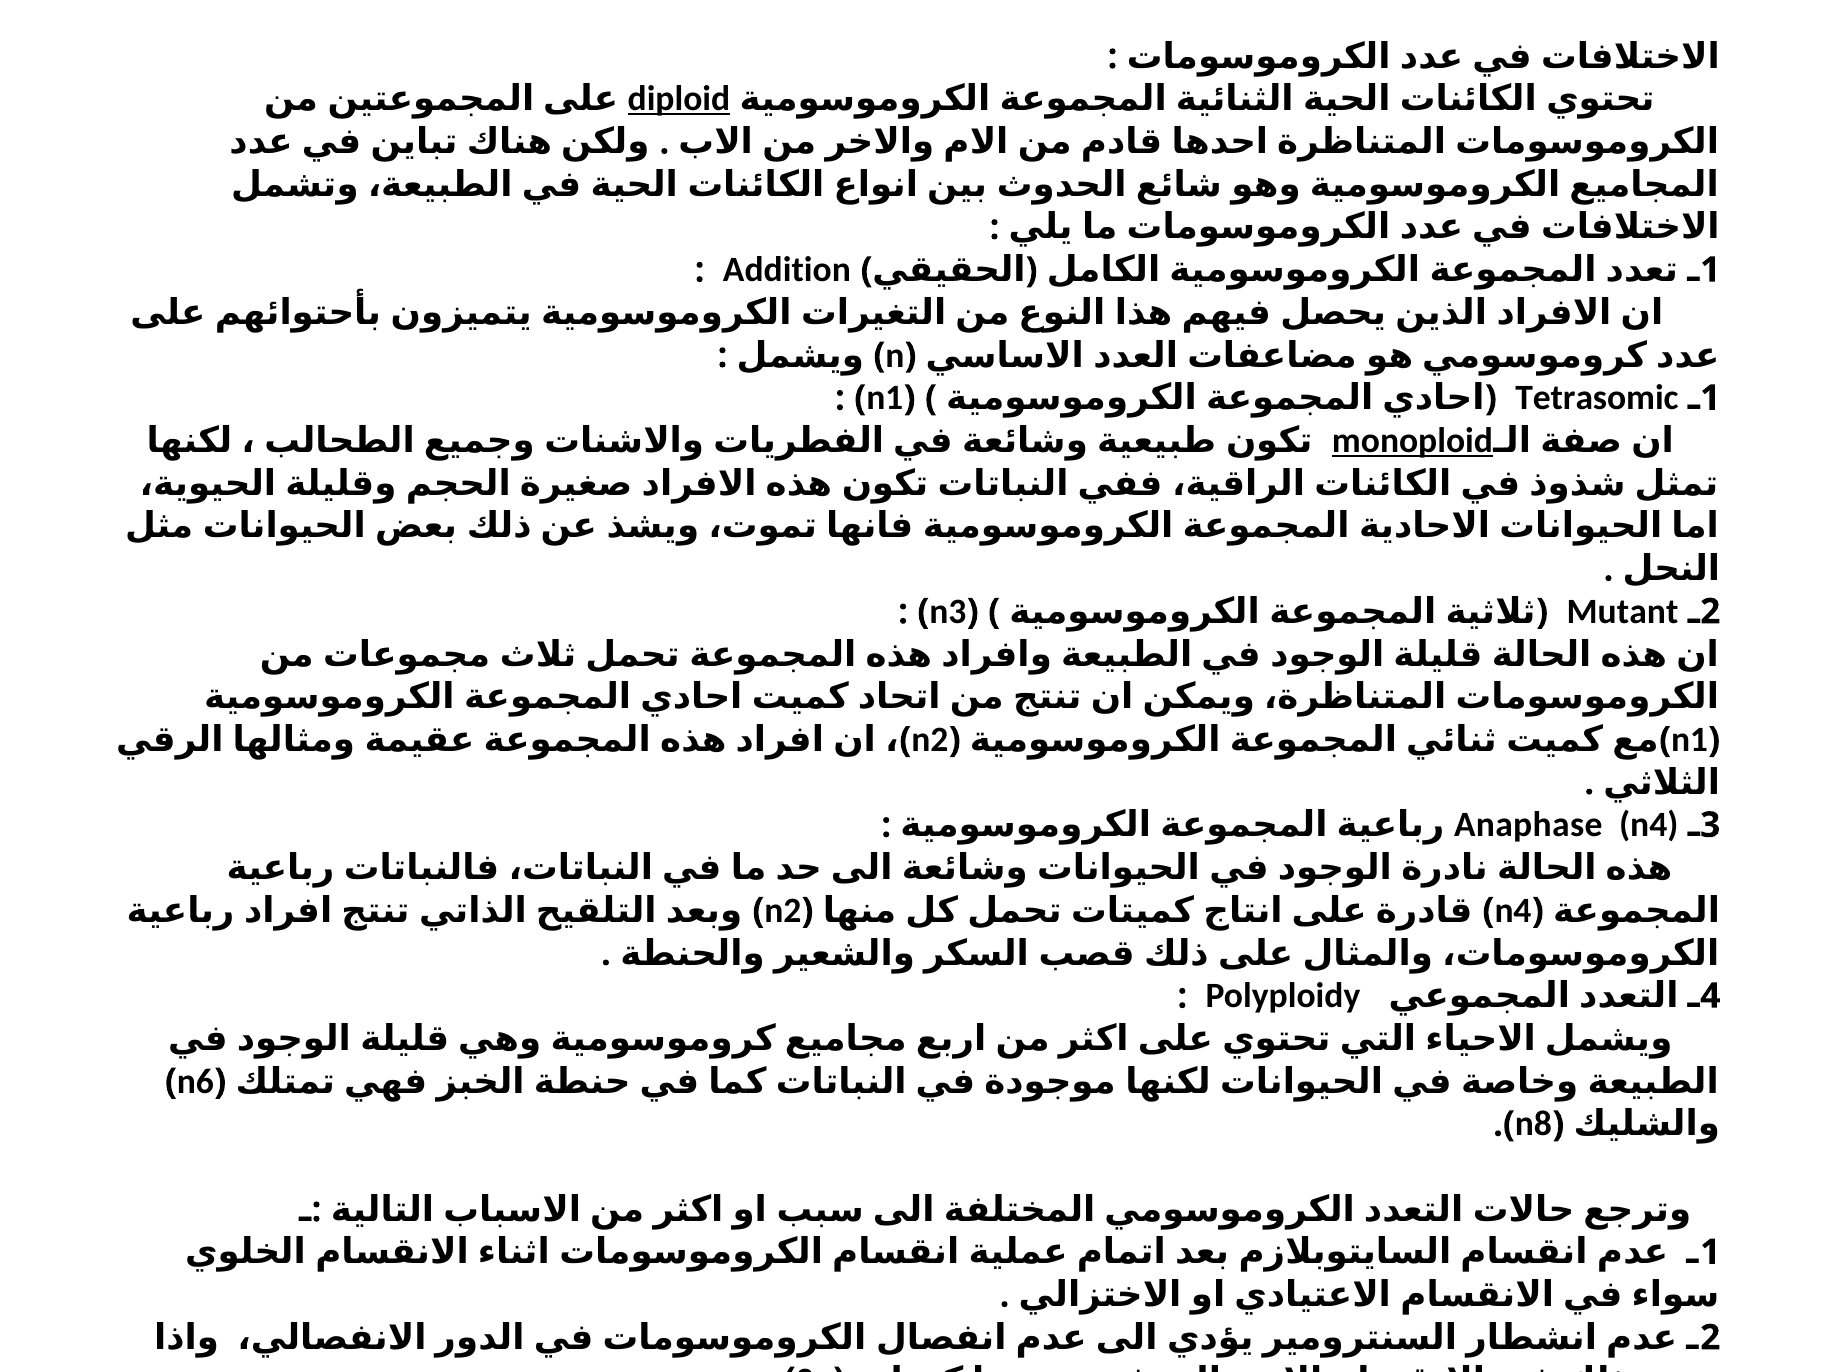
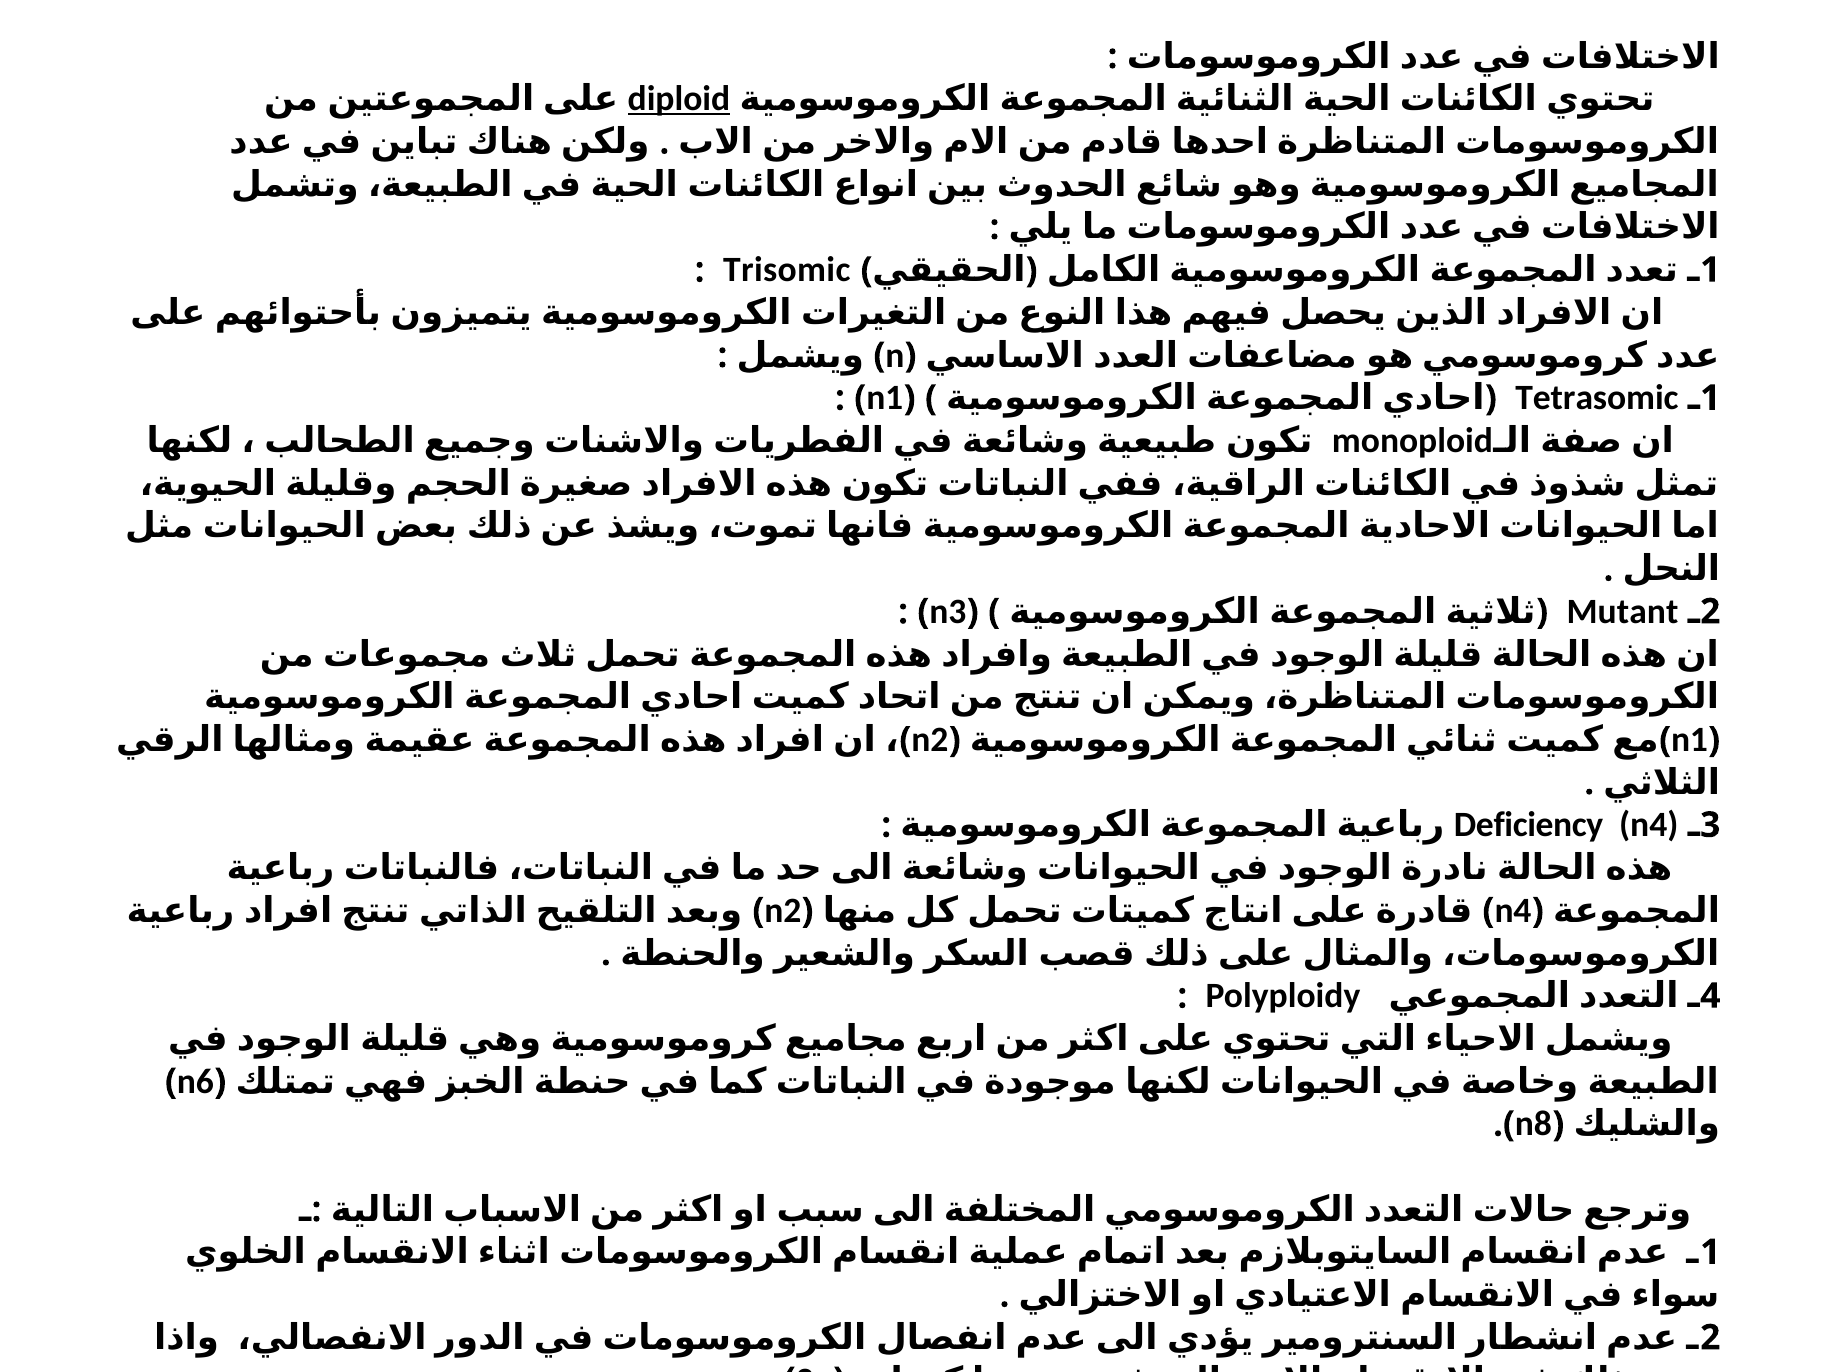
Addition: Addition -> Trisomic (787, 270)
monoploid underline: present -> none (1412, 441)
Anaphase: Anaphase -> Deficiency (1529, 825)
